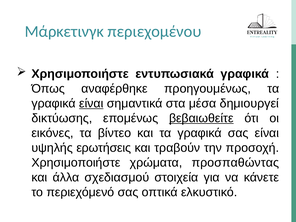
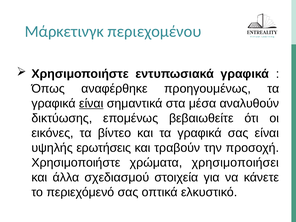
δημιουργεί: δημιουργεί -> αναλυθούν (249, 103)
βεβαιωθείτε underline: present -> none (201, 118)
προσπαθώντας: προσπαθώντας -> χρησιμοποιήσει (235, 163)
